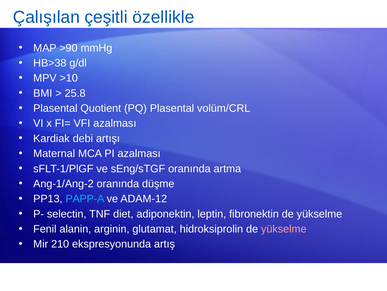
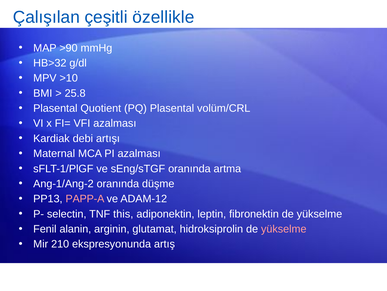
HB>38: HB>38 -> HB>32 (50, 63)
PAPP-A colour: light blue -> pink (85, 198)
diet: diet -> this (123, 213)
